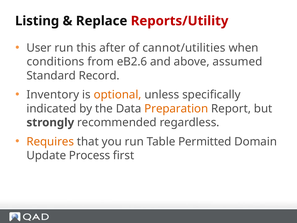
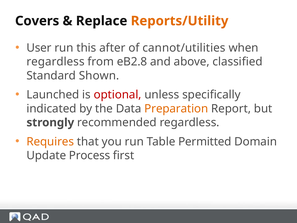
Listing: Listing -> Covers (37, 21)
Reports/Utility colour: red -> orange (180, 21)
conditions: conditions -> regardless (56, 62)
eB2.6: eB2.6 -> eB2.8 (132, 62)
assumed: assumed -> classified (238, 62)
Record: Record -> Shown (99, 76)
Inventory: Inventory -> Launched (53, 95)
optional colour: orange -> red (118, 95)
